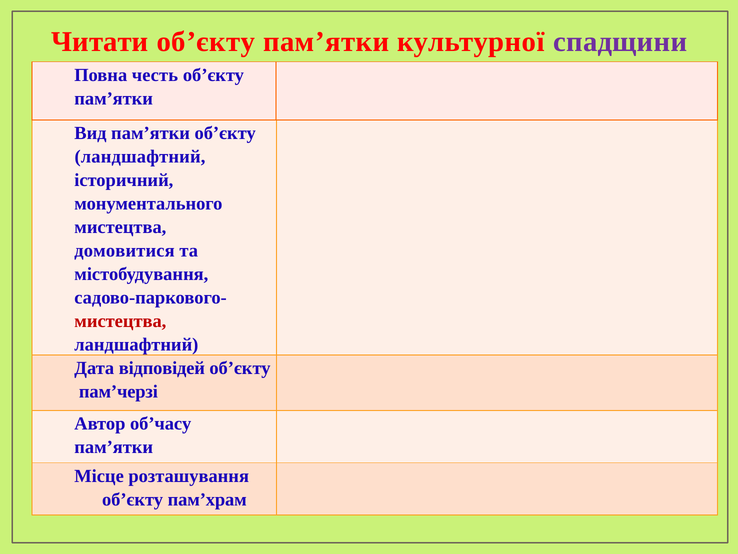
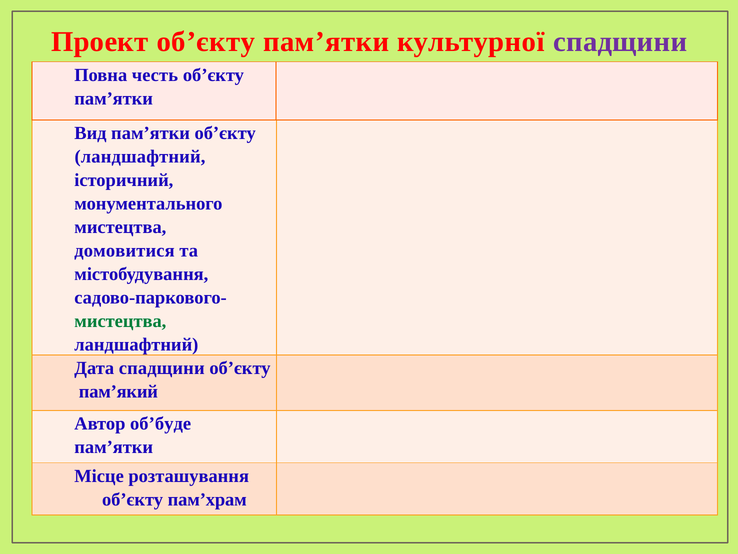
Читати: Читати -> Проект (100, 42)
мистецтва colour: red -> green (120, 321)
Дата відповідей: відповідей -> спадщини (162, 368)
пам’черзі: пам’черзі -> пам’який (118, 392)
об’часу: об’часу -> об’буде (161, 423)
